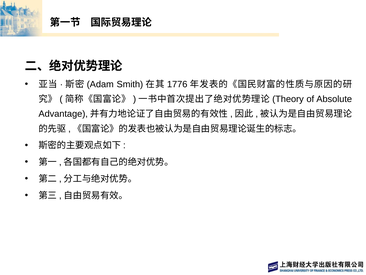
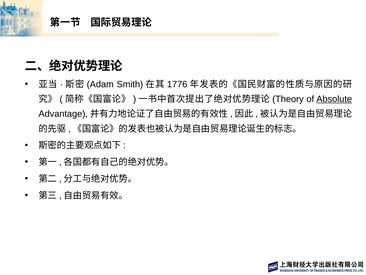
Absolute underline: none -> present (334, 99)
